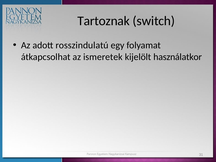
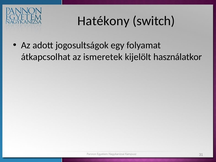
Tartoznak: Tartoznak -> Hatékony (103, 21)
rosszindulatú: rosszindulatú -> jogosultságok (82, 45)
